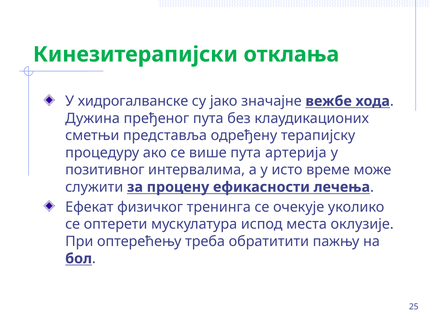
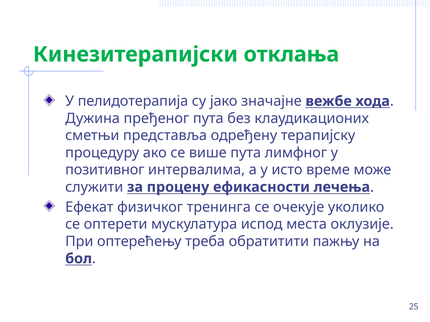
хидрогалванске: хидрогалванске -> пелидотерапија (133, 101)
артерија: артерија -> лимфног (296, 153)
